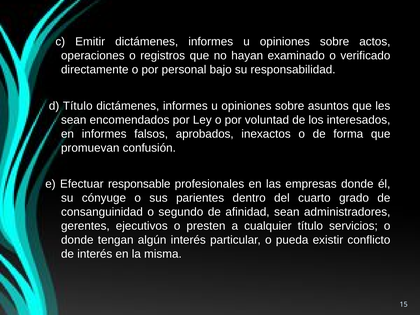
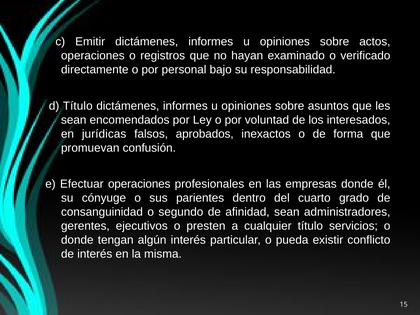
en informes: informes -> jurídicas (104, 134)
Efectuar responsable: responsable -> operaciones (139, 184)
